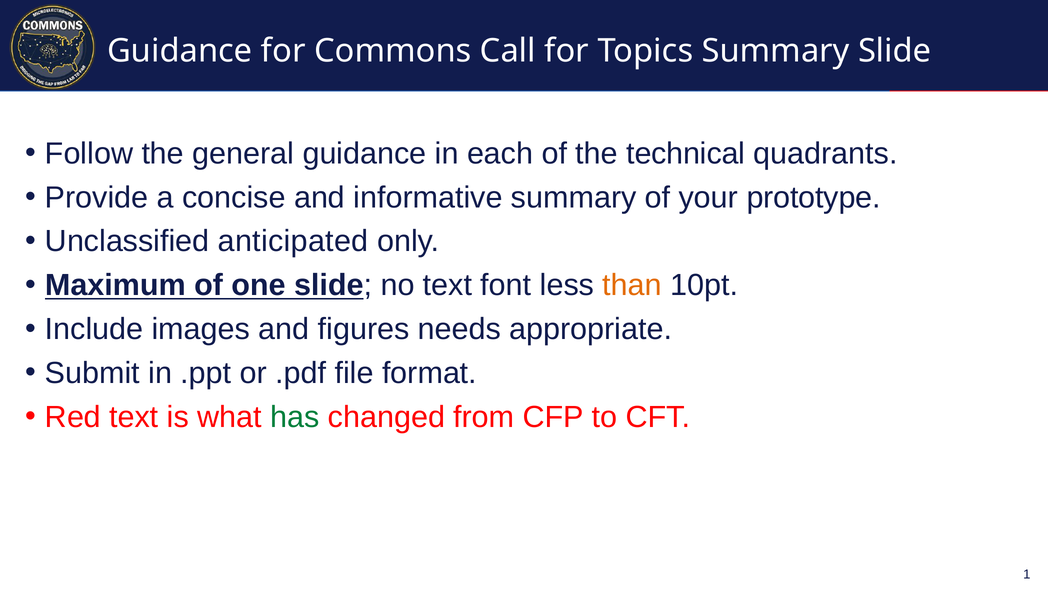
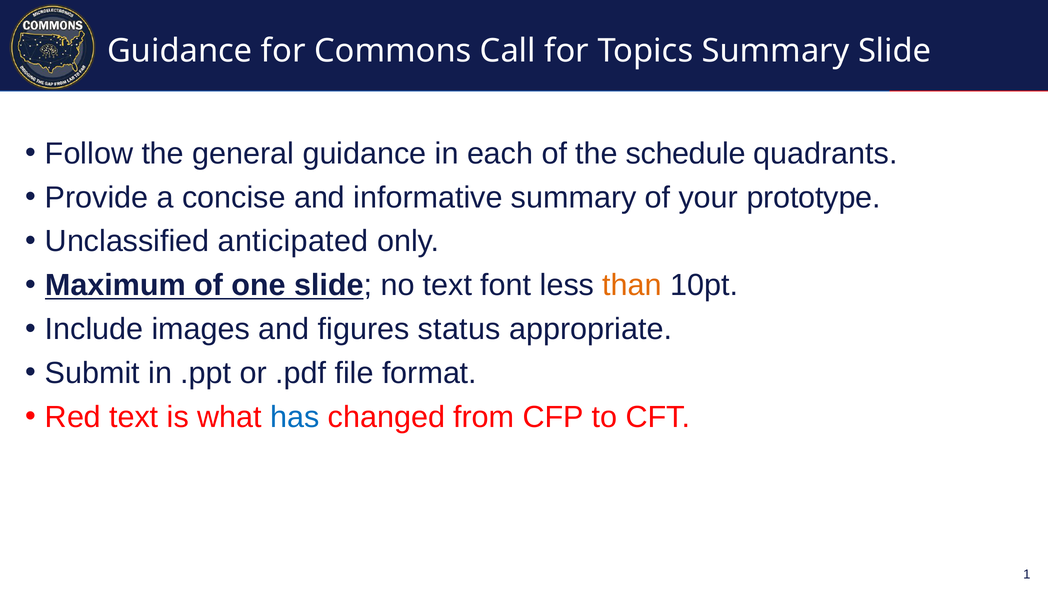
technical: technical -> schedule (686, 154)
needs: needs -> status (459, 329)
has colour: green -> blue (295, 417)
